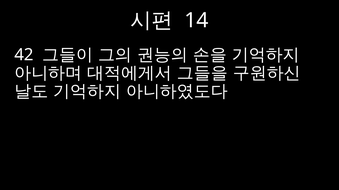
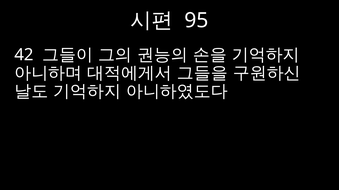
14: 14 -> 95 (196, 20)
